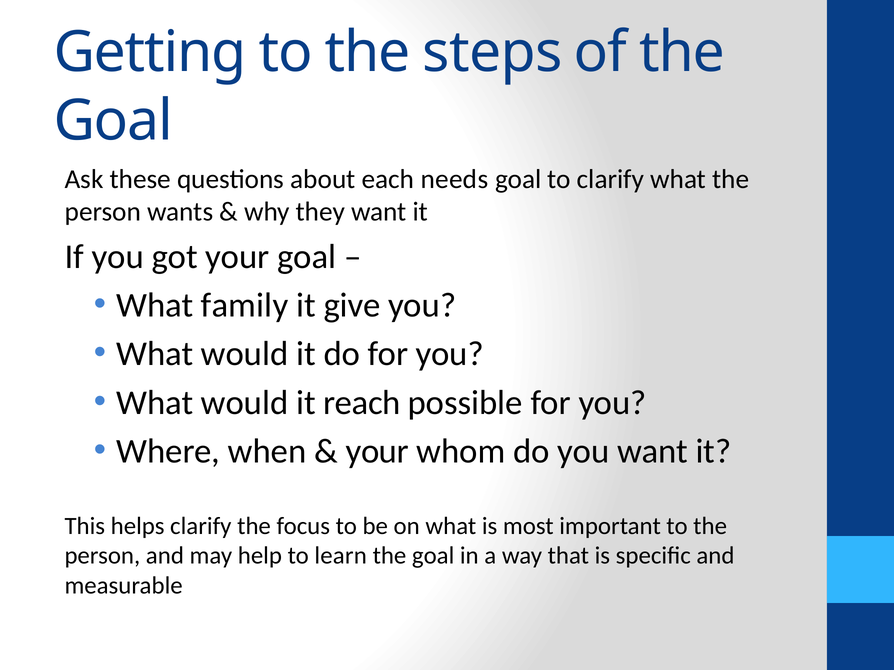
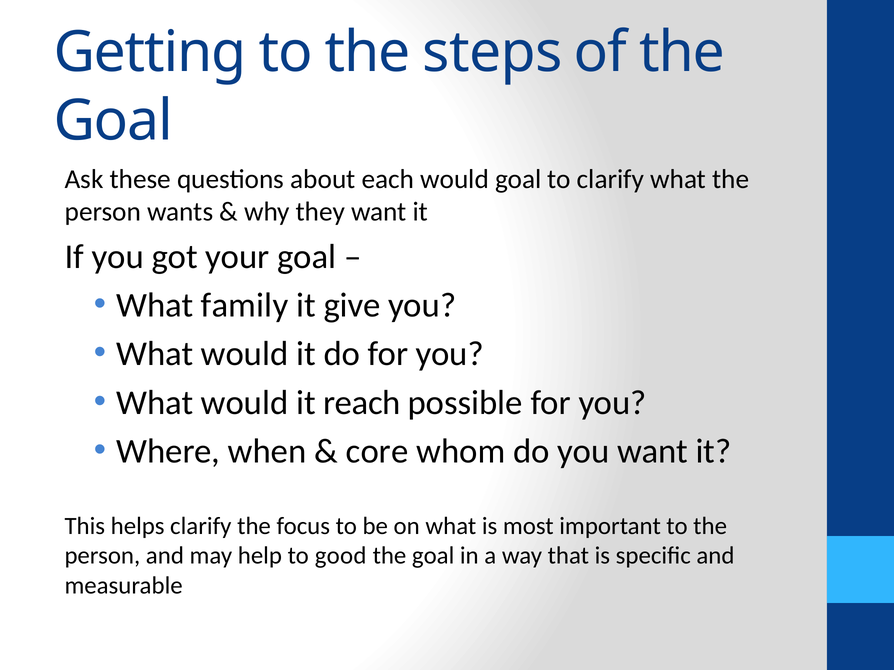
each needs: needs -> would (455, 179)
your: your -> core (377, 452)
learn: learn -> good (341, 556)
